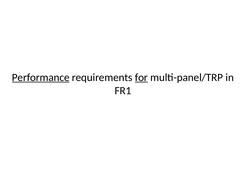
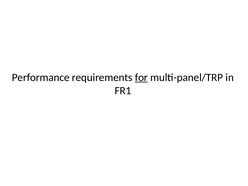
Performance underline: present -> none (41, 77)
